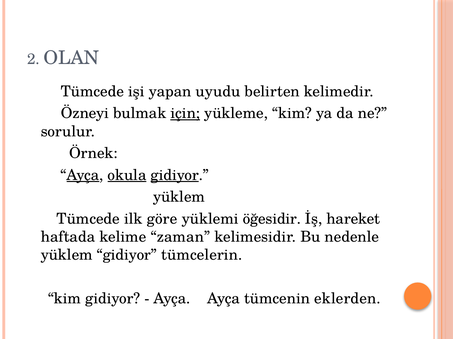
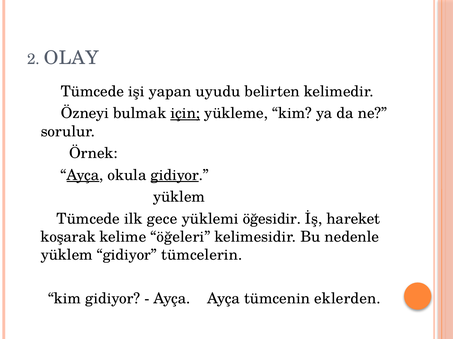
OLAN: OLAN -> OLAY (71, 58)
okula underline: present -> none (127, 175)
göre: göre -> gece (162, 219)
haftada: haftada -> koşarak (68, 237)
zaman: zaman -> öğeleri (180, 237)
